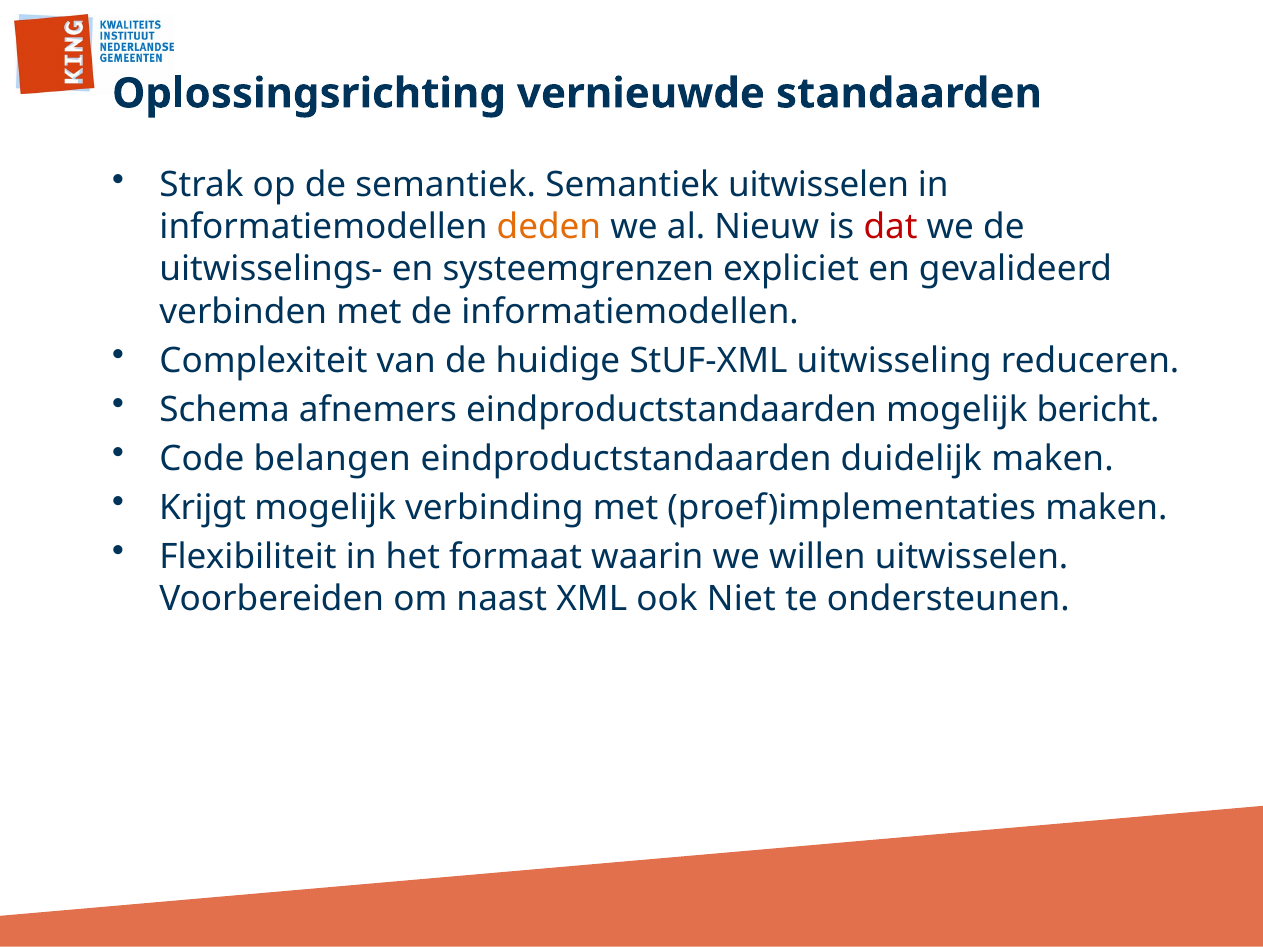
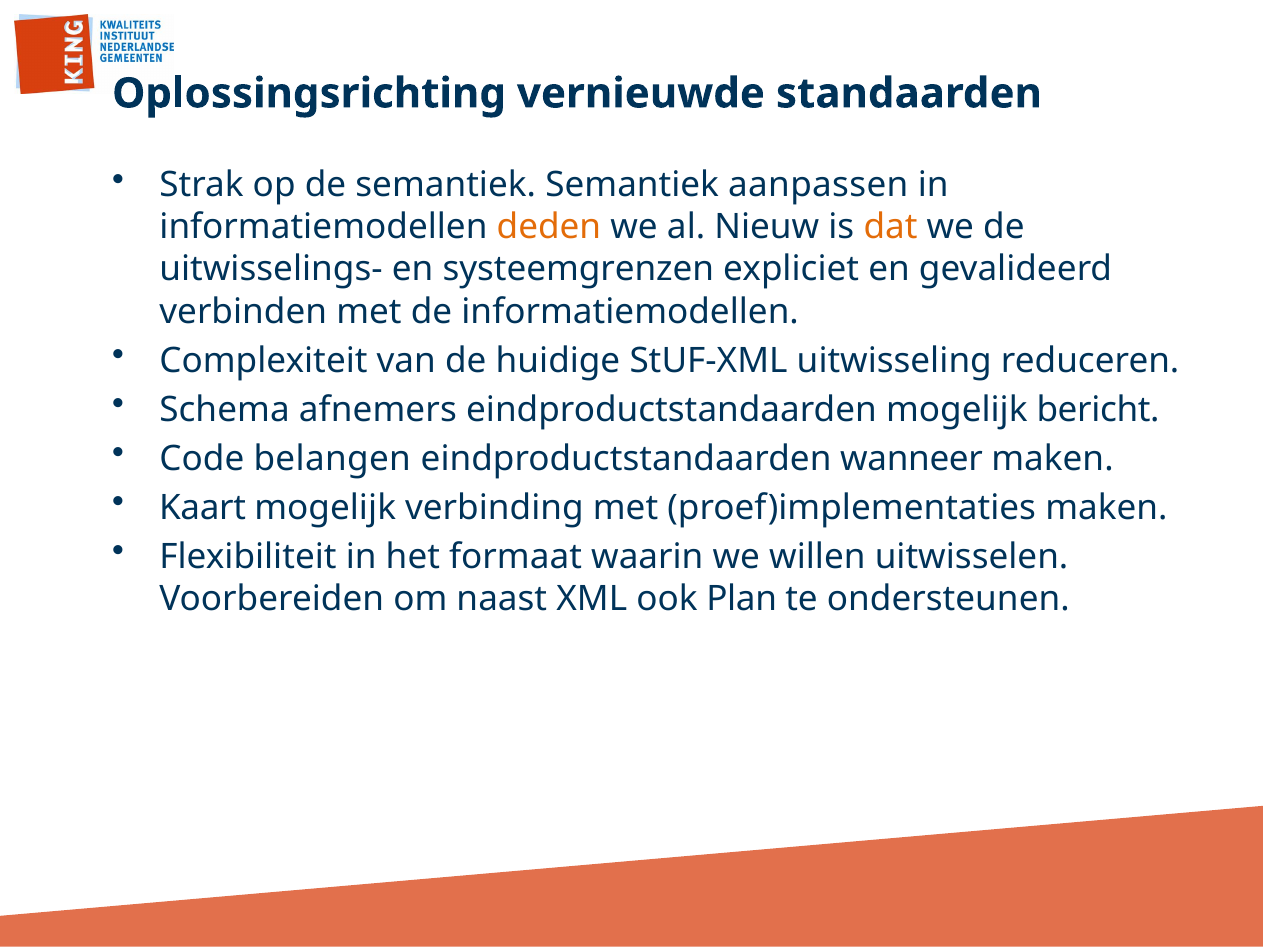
Semantiek uitwisselen: uitwisselen -> aanpassen (818, 185)
dat colour: red -> orange (891, 227)
duidelijk: duidelijk -> wanneer (912, 459)
Krijgt: Krijgt -> Kaart (203, 508)
Niet: Niet -> Plan (742, 599)
